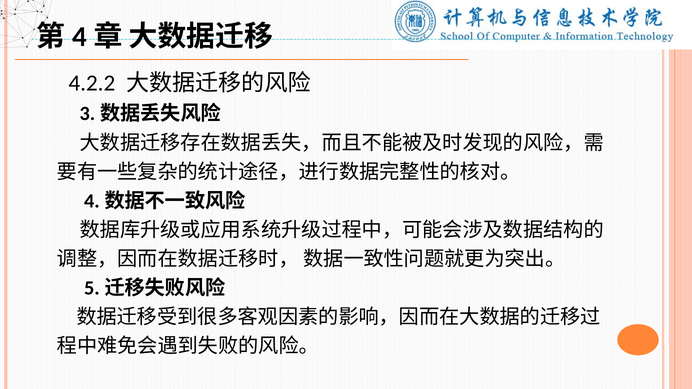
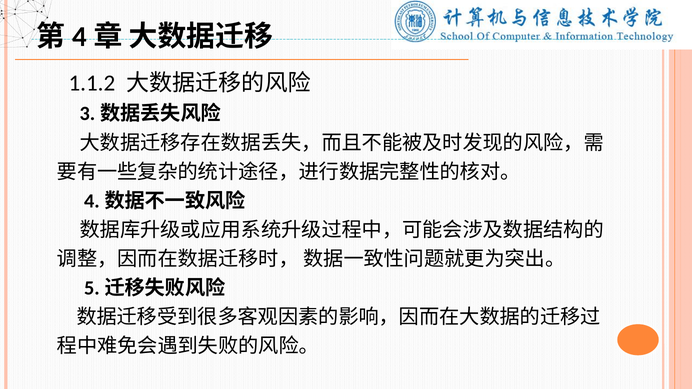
4.2.2: 4.2.2 -> 1.1.2 (92, 83)
